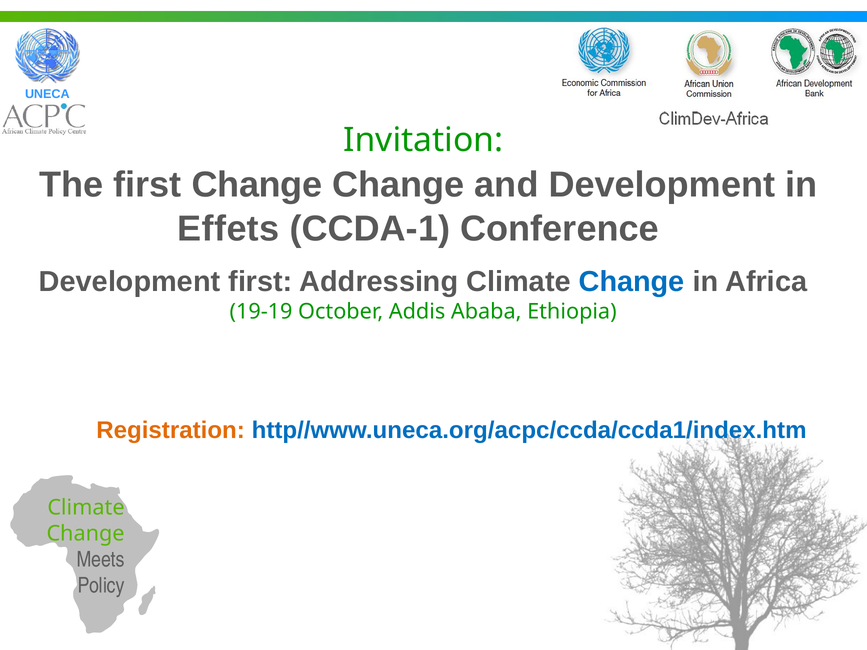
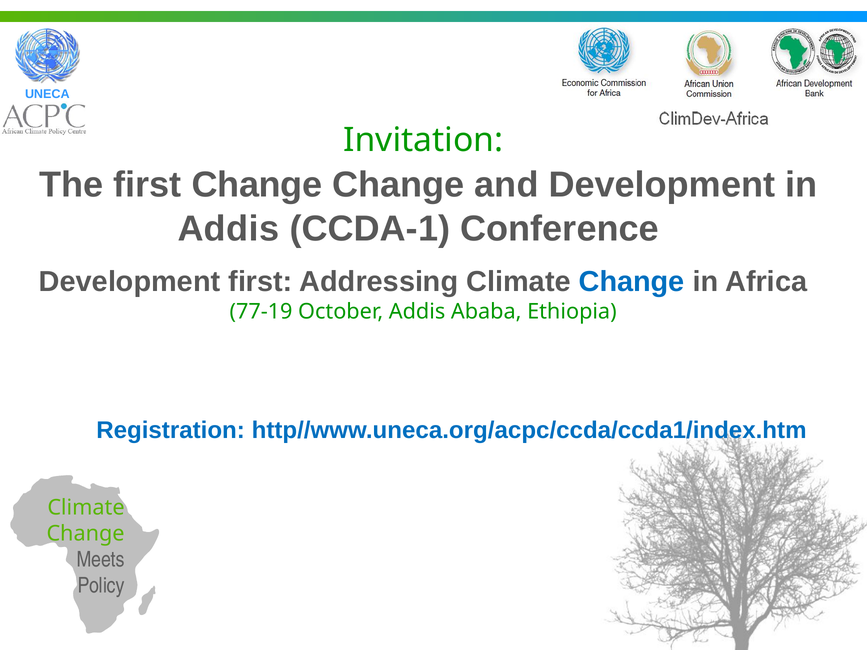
Effets: Effets -> Addis (228, 229)
19-19: 19-19 -> 77-19 (261, 312)
Registration colour: orange -> blue (171, 430)
